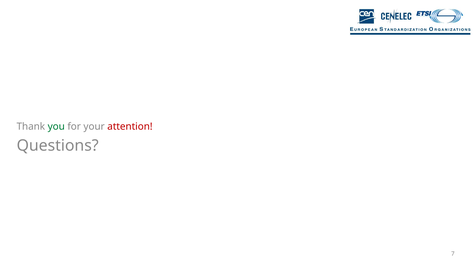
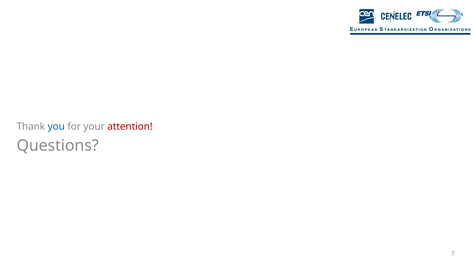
you colour: green -> blue (56, 126)
